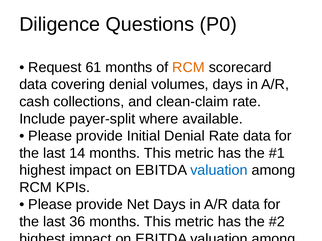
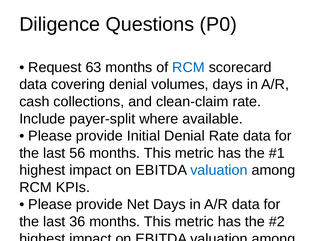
61: 61 -> 63 (93, 68)
RCM colour: orange -> blue (189, 68)
14: 14 -> 56 (77, 153)
